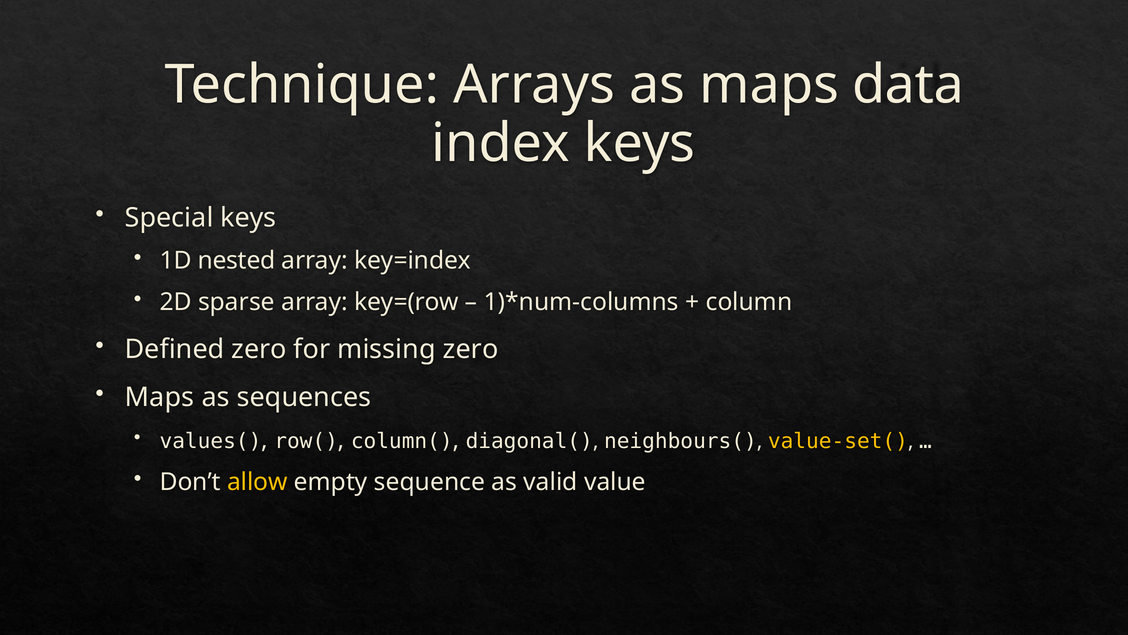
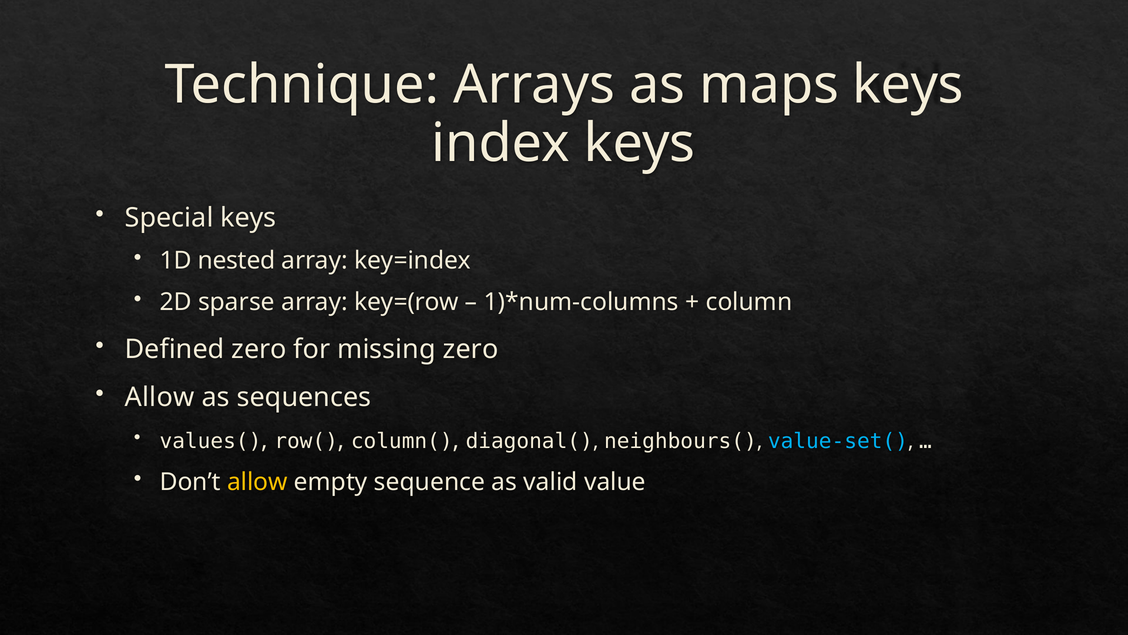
maps data: data -> keys (908, 85)
Maps: Maps -> Allow (160, 397)
value-set( colour: yellow -> light blue (838, 441)
